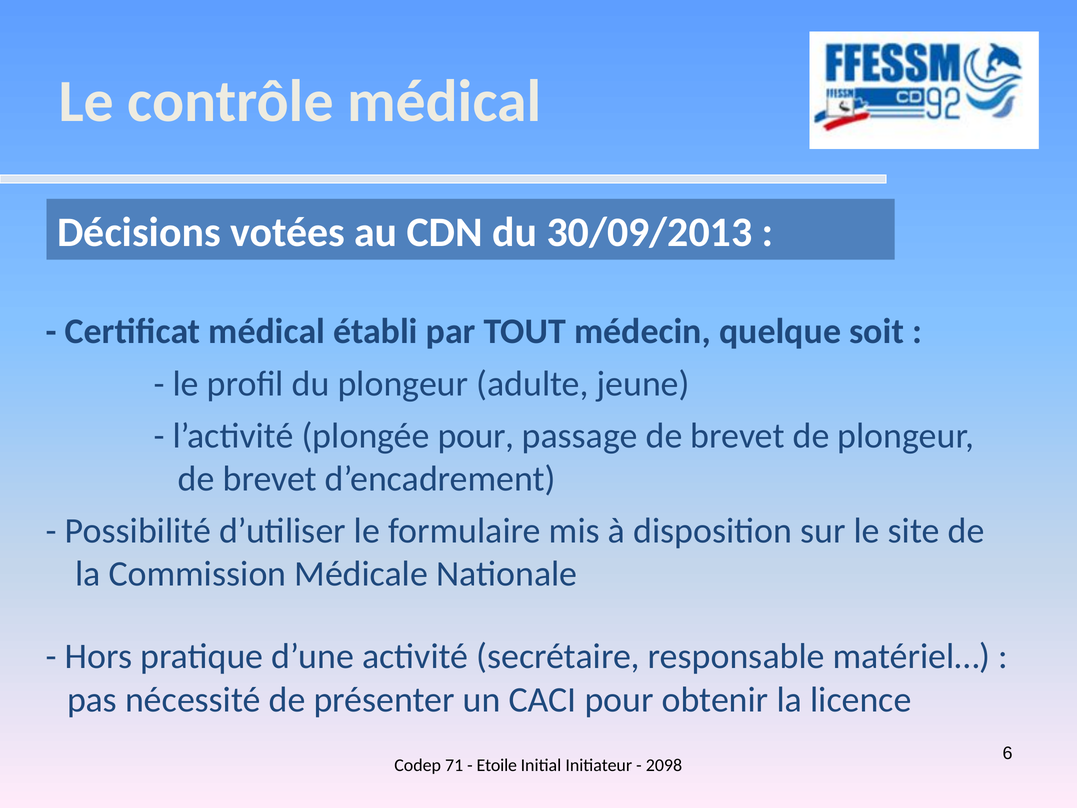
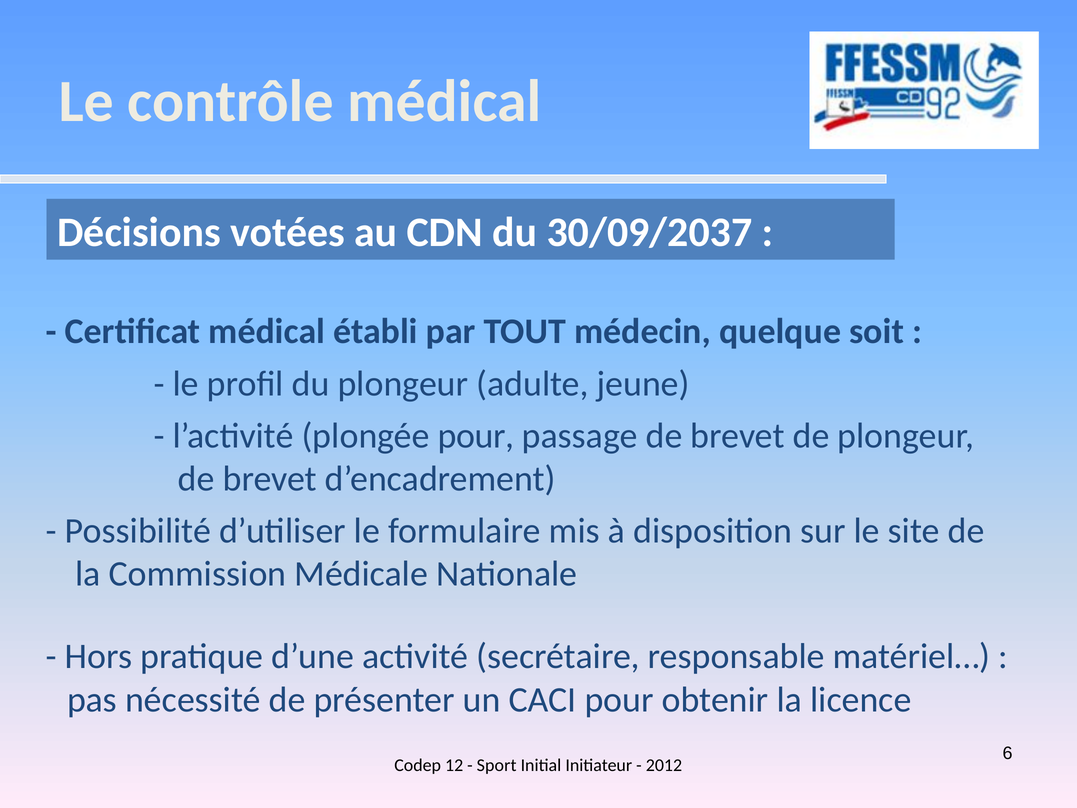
30/09/2013: 30/09/2013 -> 30/09/2037 (649, 232)
71: 71 -> 12 (454, 765)
Etoile: Etoile -> Sport (497, 765)
2098: 2098 -> 2012 (664, 765)
